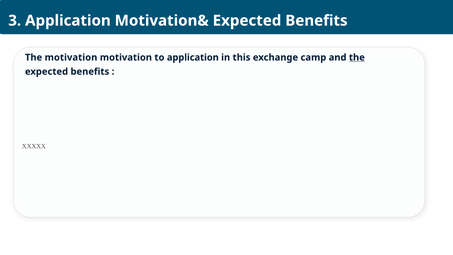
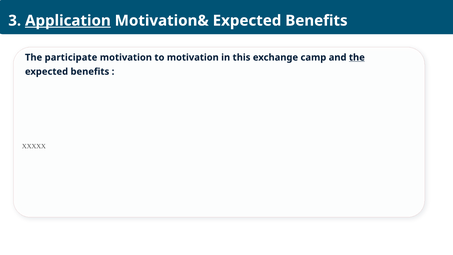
Application underline: none -> present (68, 21)
The motivation: motivation -> participate (71, 57)
to application: application -> motivation (193, 57)
